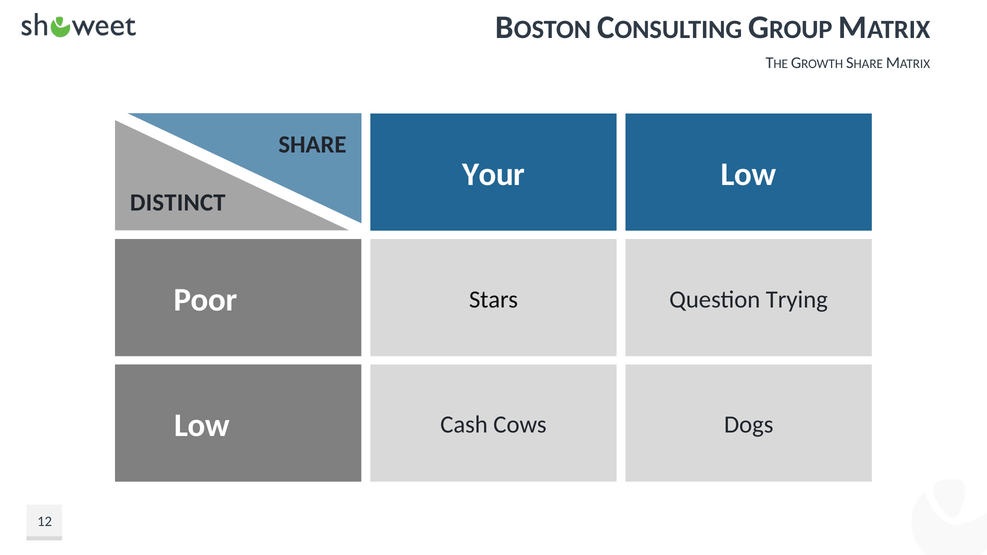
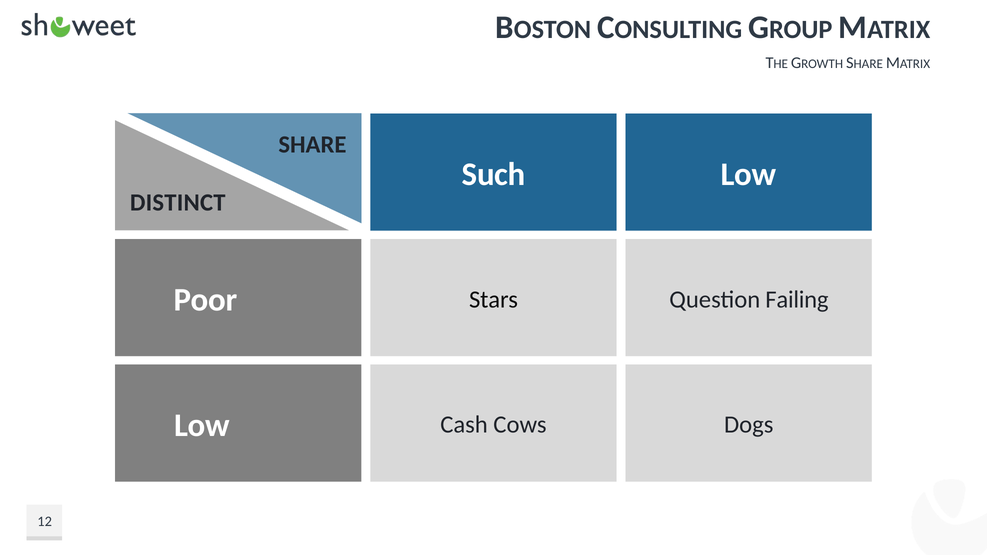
Your: Your -> Such (494, 174)
Trying: Trying -> Failing (797, 299)
